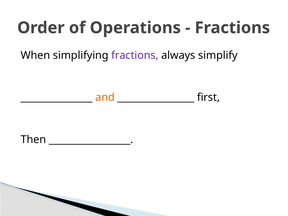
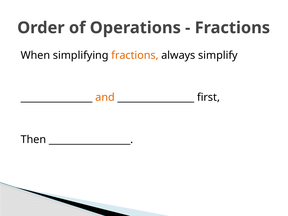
fractions colour: purple -> orange (135, 55)
